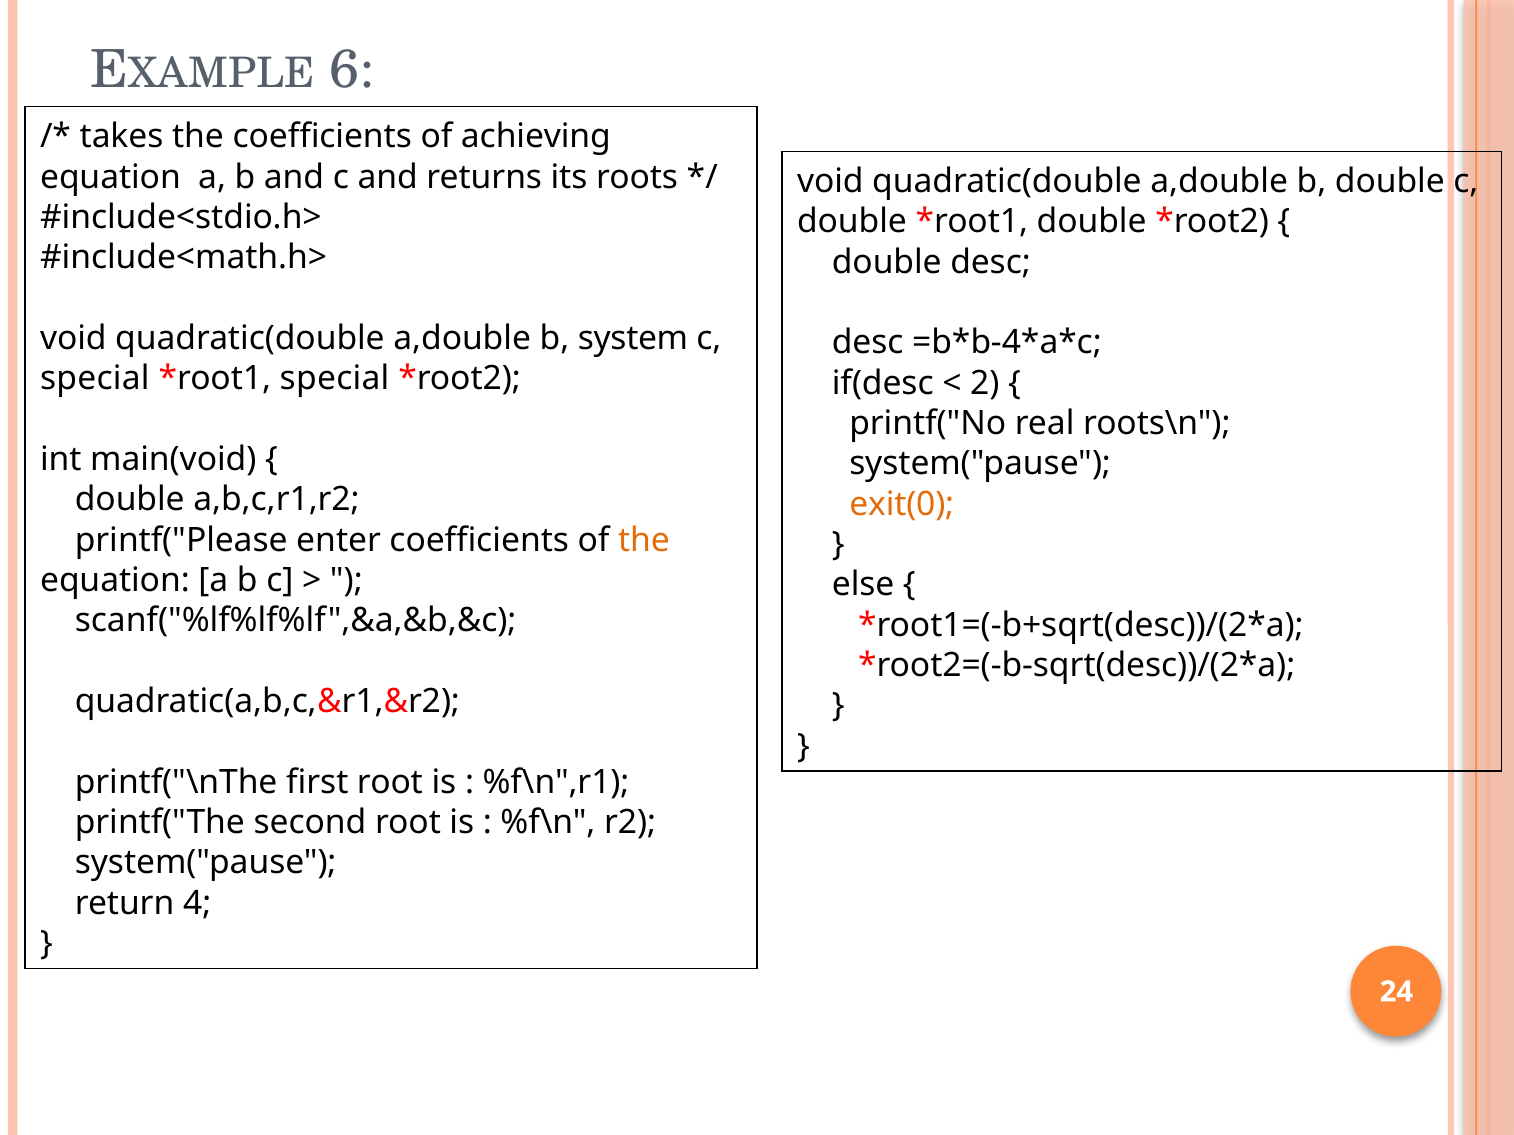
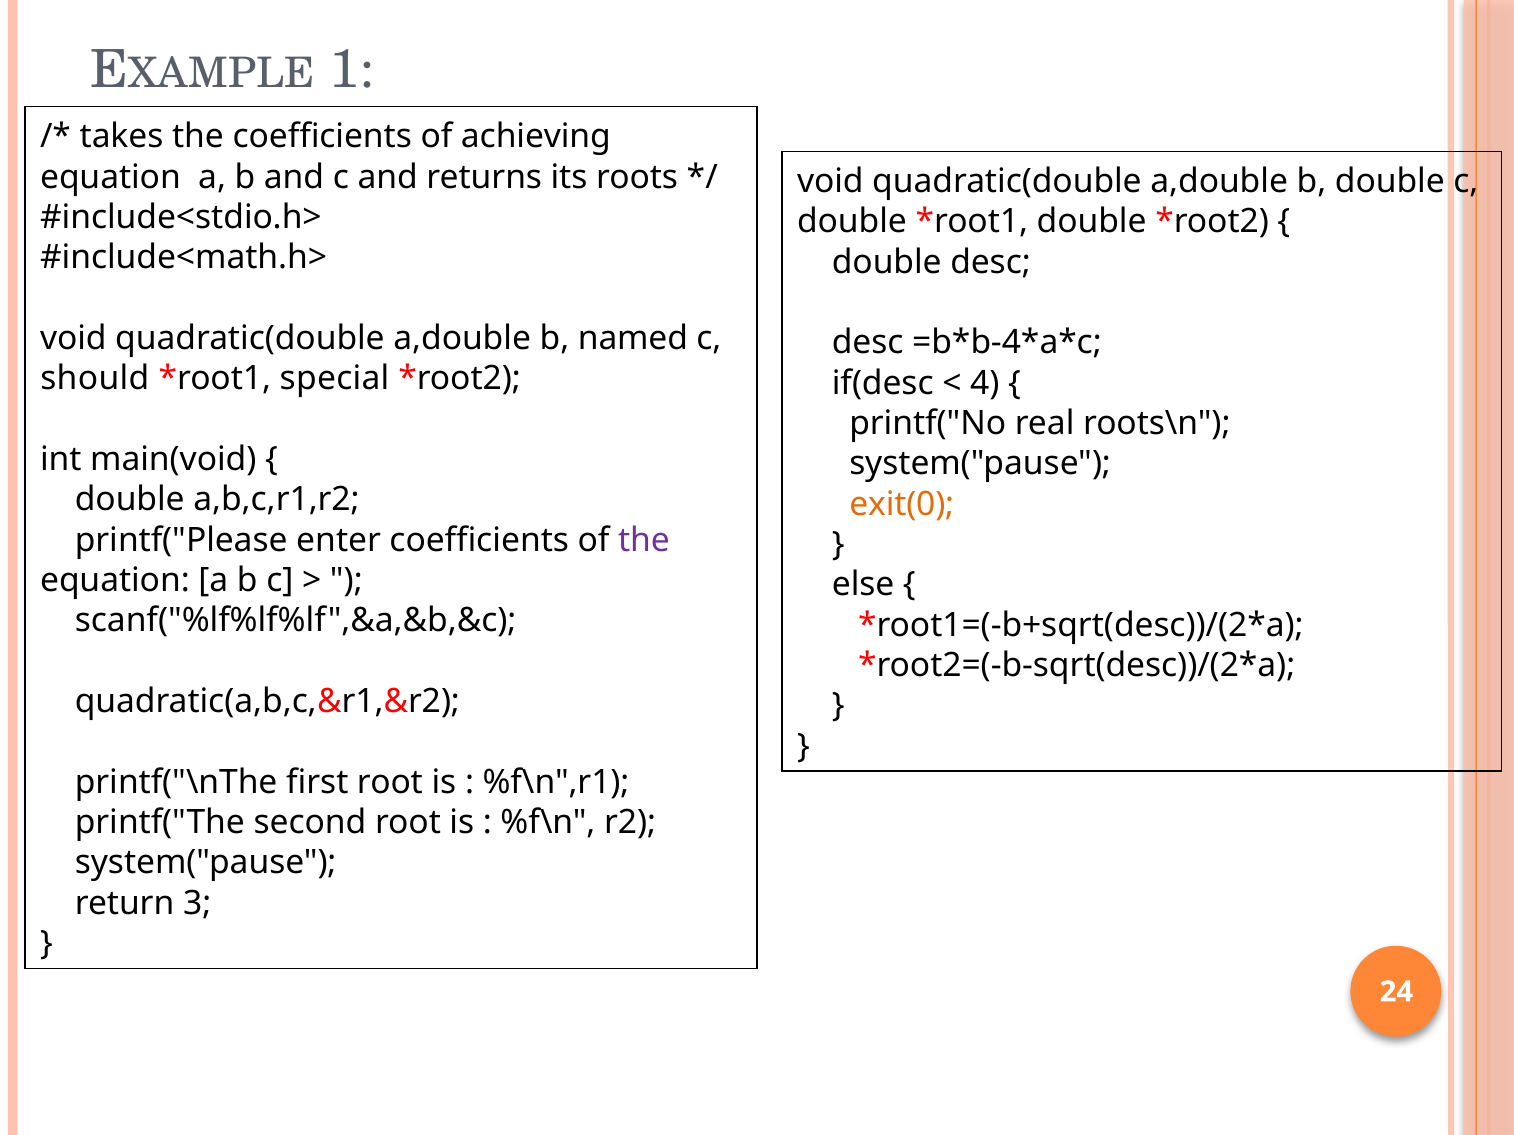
6: 6 -> 1 (352, 70)
system: system -> named (633, 338)
special: special -> should (95, 379)
2: 2 -> 4 (985, 383)
the colour: orange -> purple (644, 540)
4: 4 -> 3 (197, 903)
